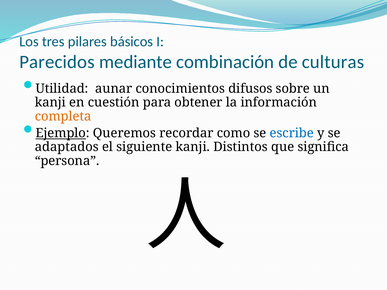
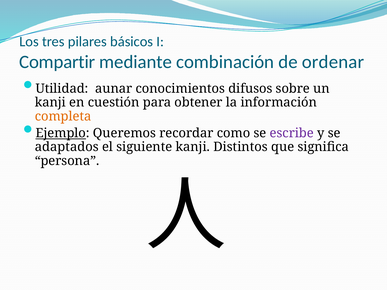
Parecidos: Parecidos -> Compartir (57, 62)
culturas: culturas -> ordenar (333, 62)
escribe colour: blue -> purple (292, 133)
